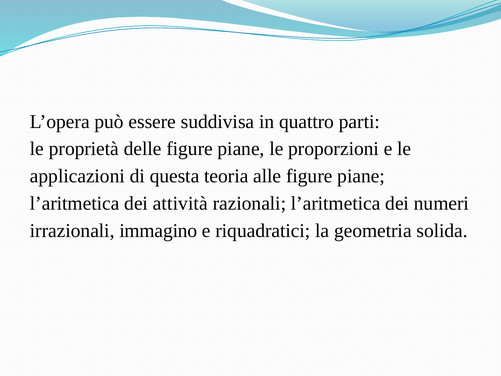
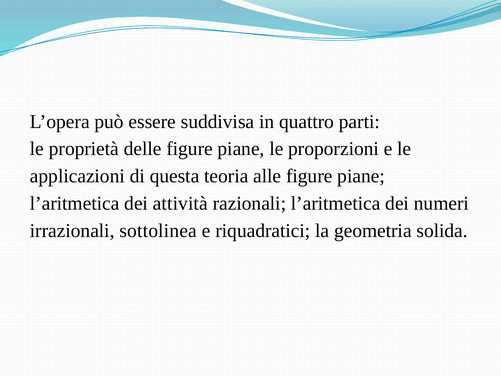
immagino: immagino -> sottolinea (158, 230)
